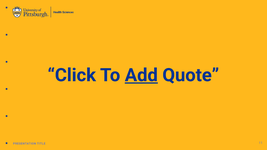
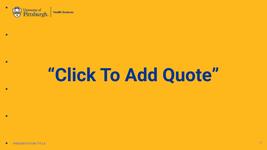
Add underline: present -> none (141, 75)
